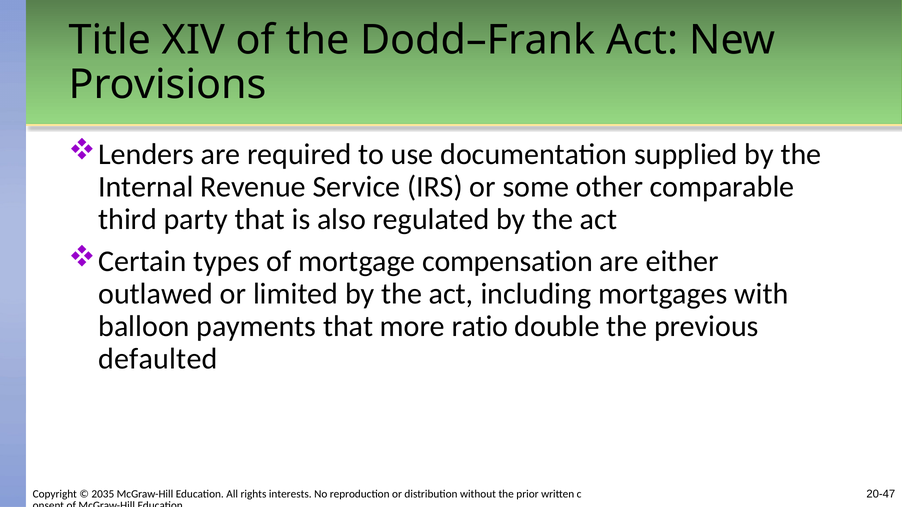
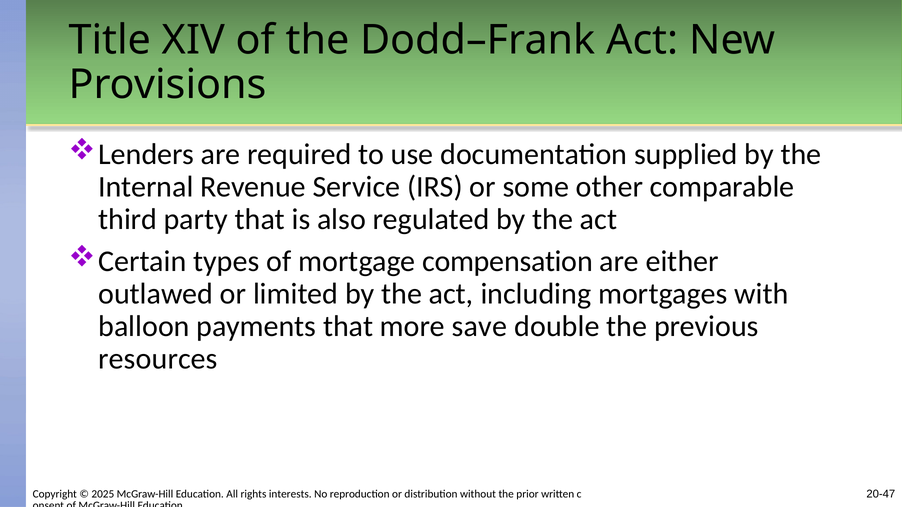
ratio: ratio -> save (479, 326)
defaulted: defaulted -> resources (158, 359)
2035: 2035 -> 2025 (103, 495)
